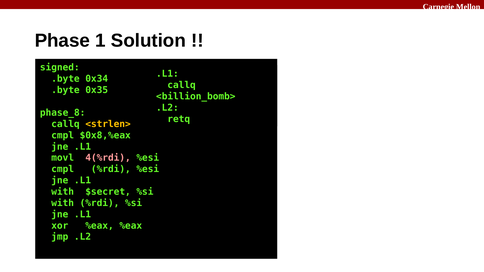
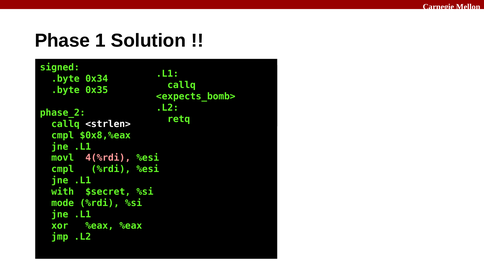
<billion_bomb>: <billion_bomb> -> <expects_bomb> (196, 96)
phase_8: phase_8 -> phase_2 (63, 113)
<strlen> colour: yellow -> white (108, 124)
with: with -> mode (63, 203)
